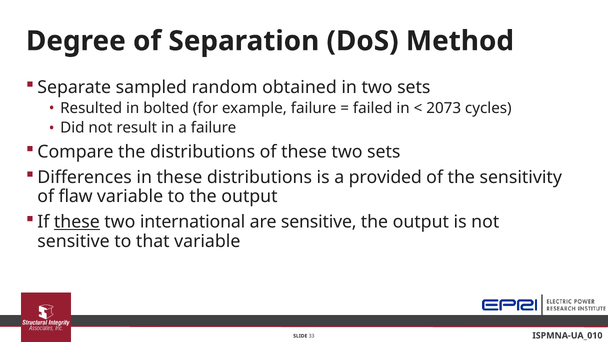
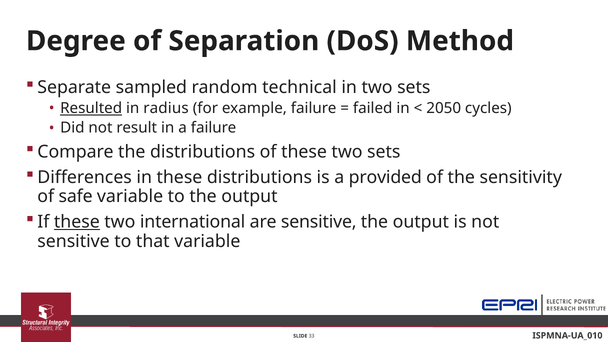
obtained: obtained -> technical (299, 87)
Resulted underline: none -> present (91, 108)
bolted: bolted -> radius (166, 108)
2073: 2073 -> 2050 (444, 108)
flaw: flaw -> safe (76, 197)
